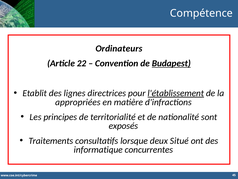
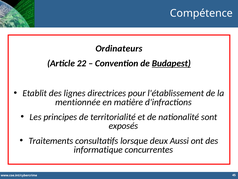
l'établissement underline: present -> none (176, 93)
appropriées: appropriées -> mentionnée (78, 102)
Situé: Situé -> Aussi (179, 140)
